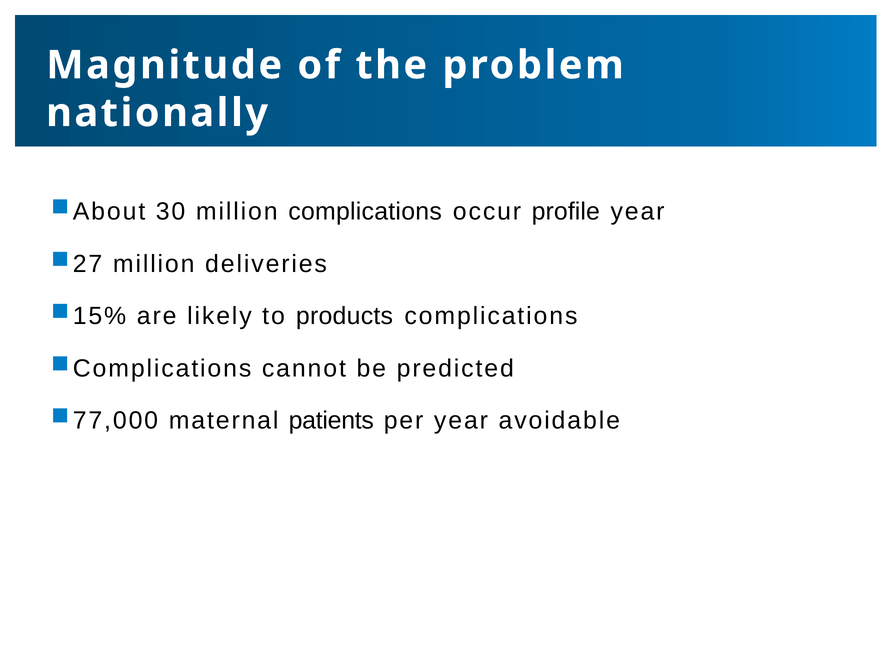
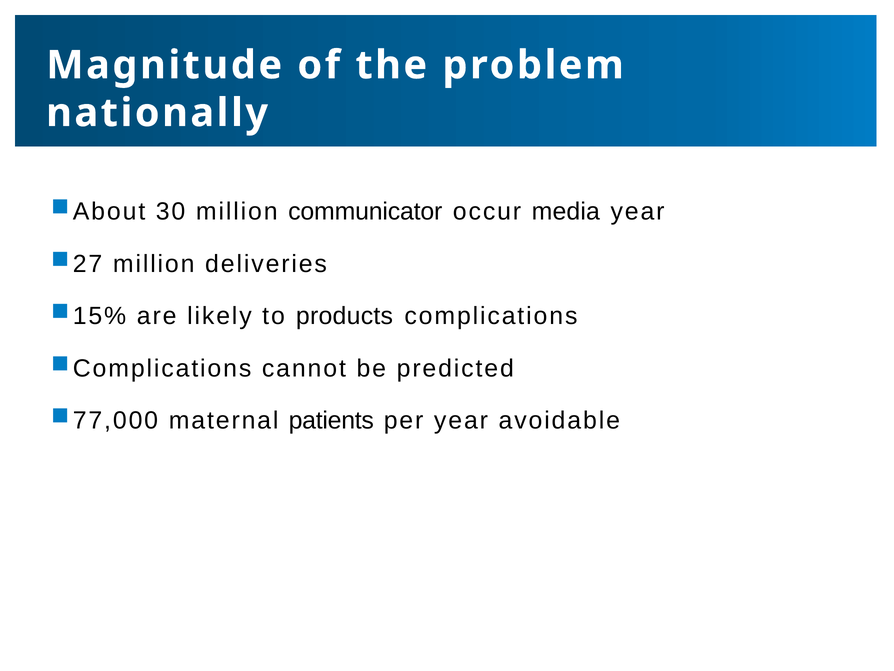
million complications: complications -> communicator (365, 212)
profile: profile -> media (566, 212)
